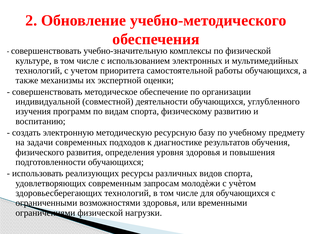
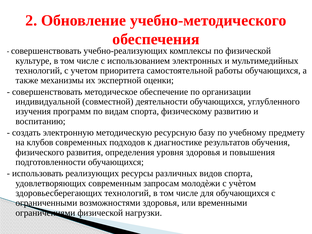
учебно-значительную: учебно-значительную -> учебно-реализующих (125, 51)
задачи: задачи -> клубов (40, 142)
